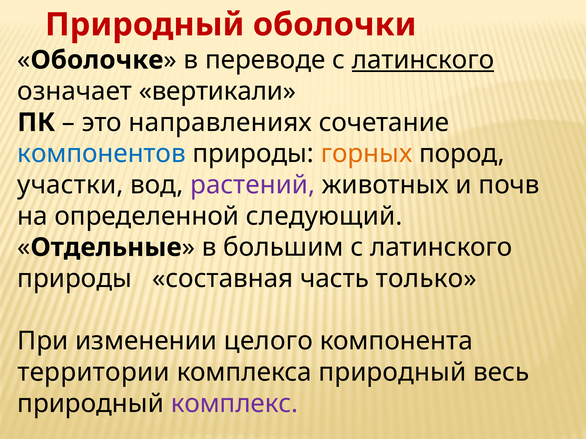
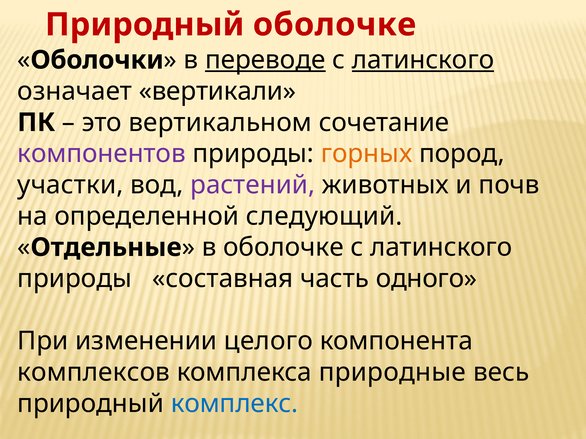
Природный оболочки: оболочки -> оболочке (335, 25)
Оболочке: Оболочке -> Оболочки (97, 60)
переводе underline: none -> present (265, 60)
направлениях: направлениях -> вертикальном (220, 123)
компонентов colour: blue -> purple (102, 154)
в большим: большим -> оболочке (283, 248)
только: только -> одного (427, 279)
территории: территории -> комплексов (94, 373)
комплекса природный: природный -> природные (392, 373)
комплекс colour: purple -> blue (234, 404)
